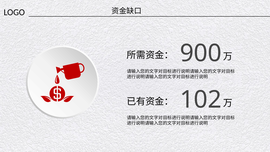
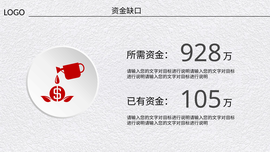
900: 900 -> 928 (201, 53)
102: 102 -> 105 (201, 100)
